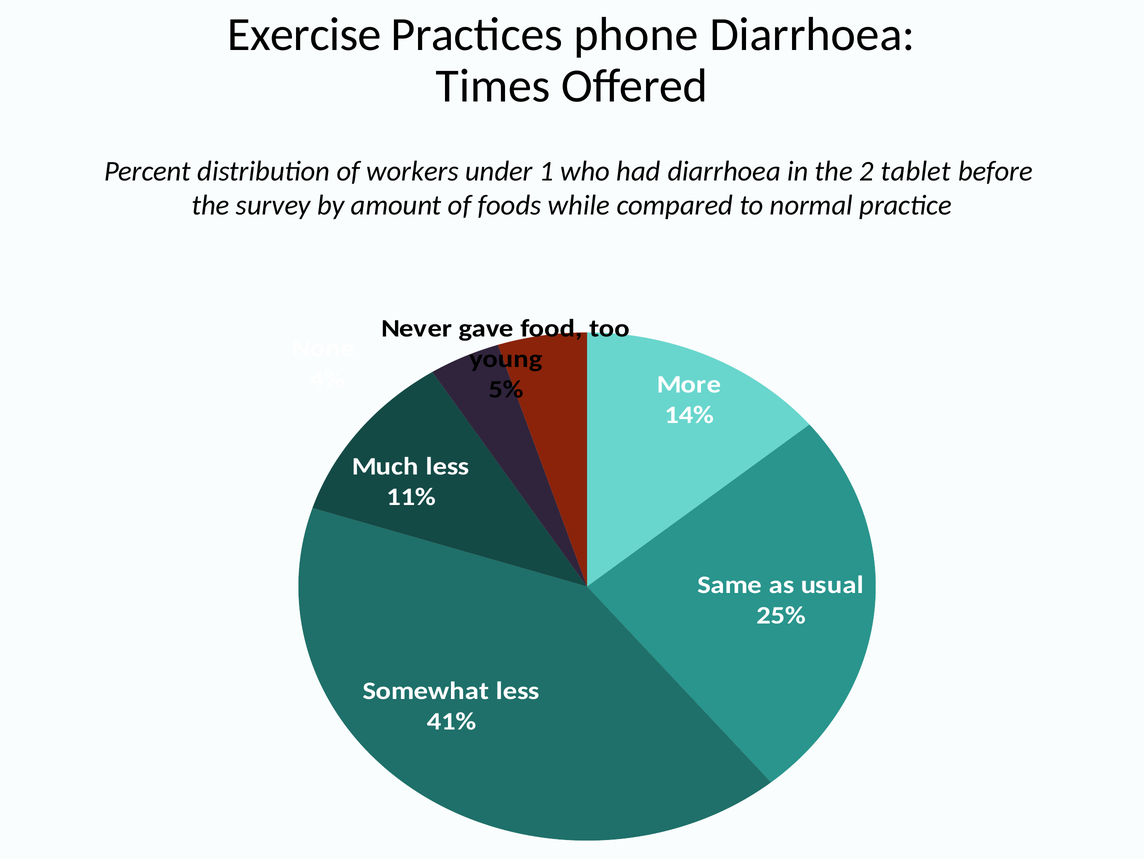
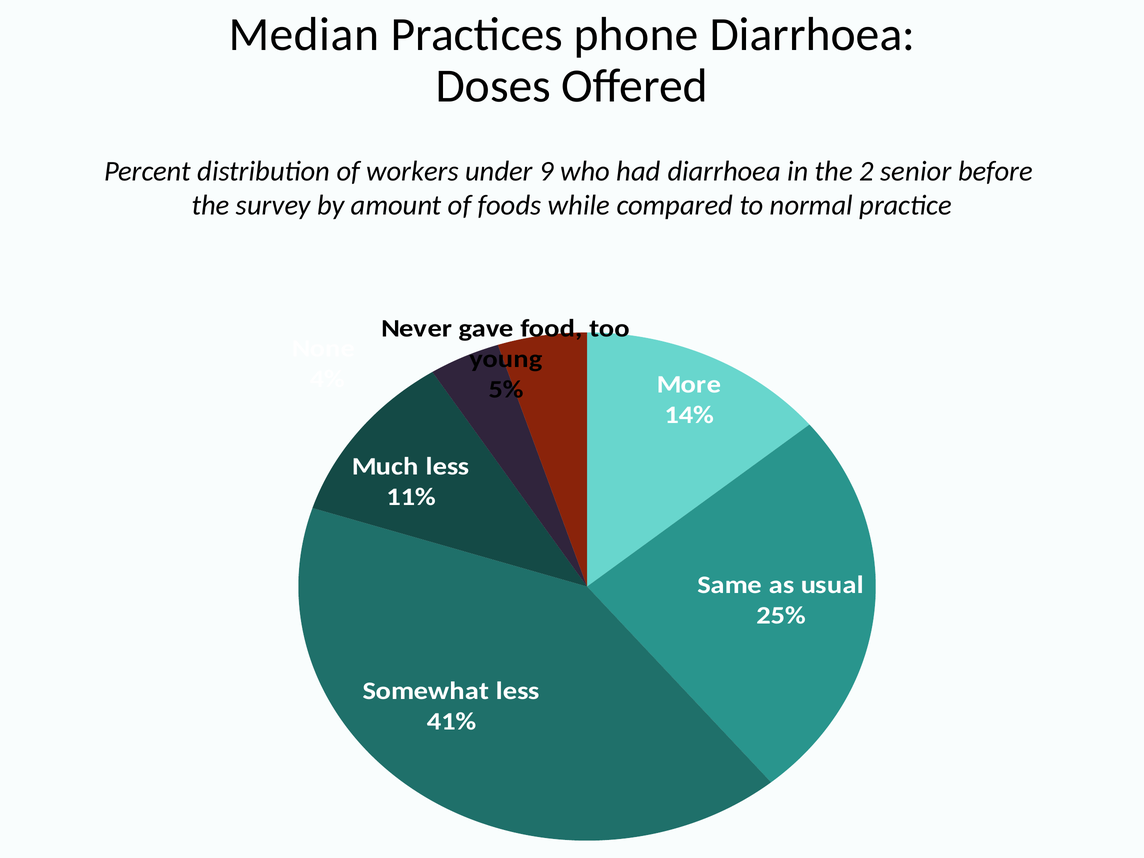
Exercise: Exercise -> Median (304, 34)
Times: Times -> Doses (493, 86)
1: 1 -> 9 (546, 171)
tablet: tablet -> senior (916, 171)
